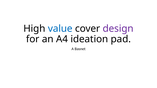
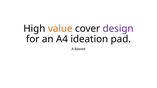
value colour: blue -> orange (60, 29)
